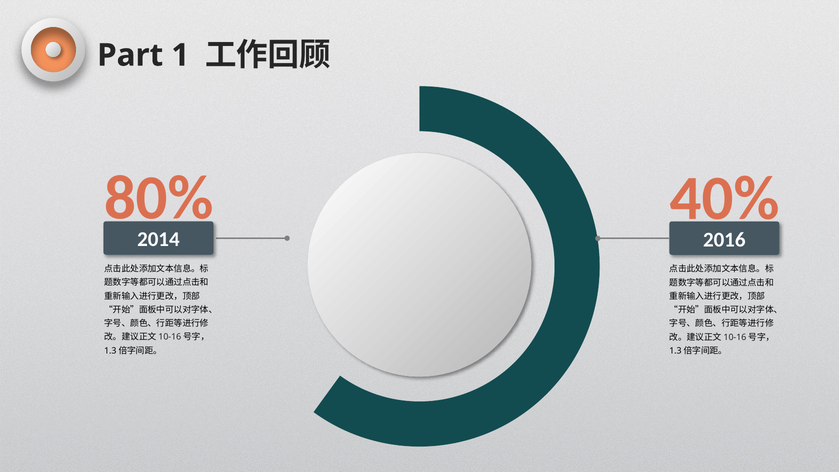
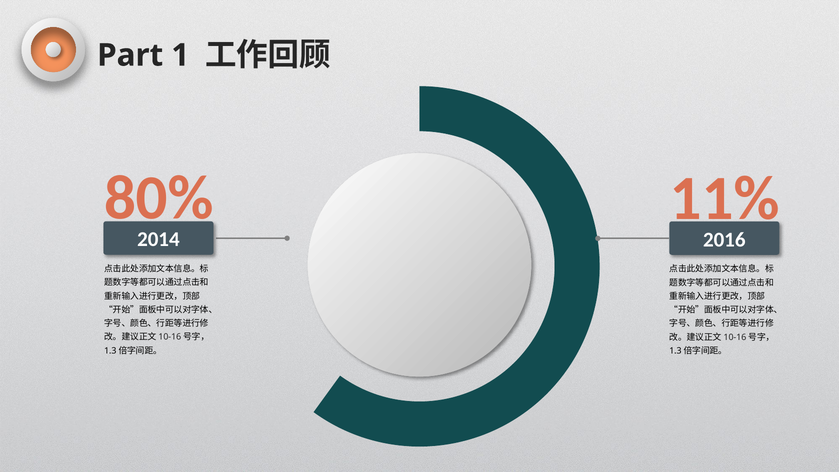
40%: 40% -> 11% (725, 198)
